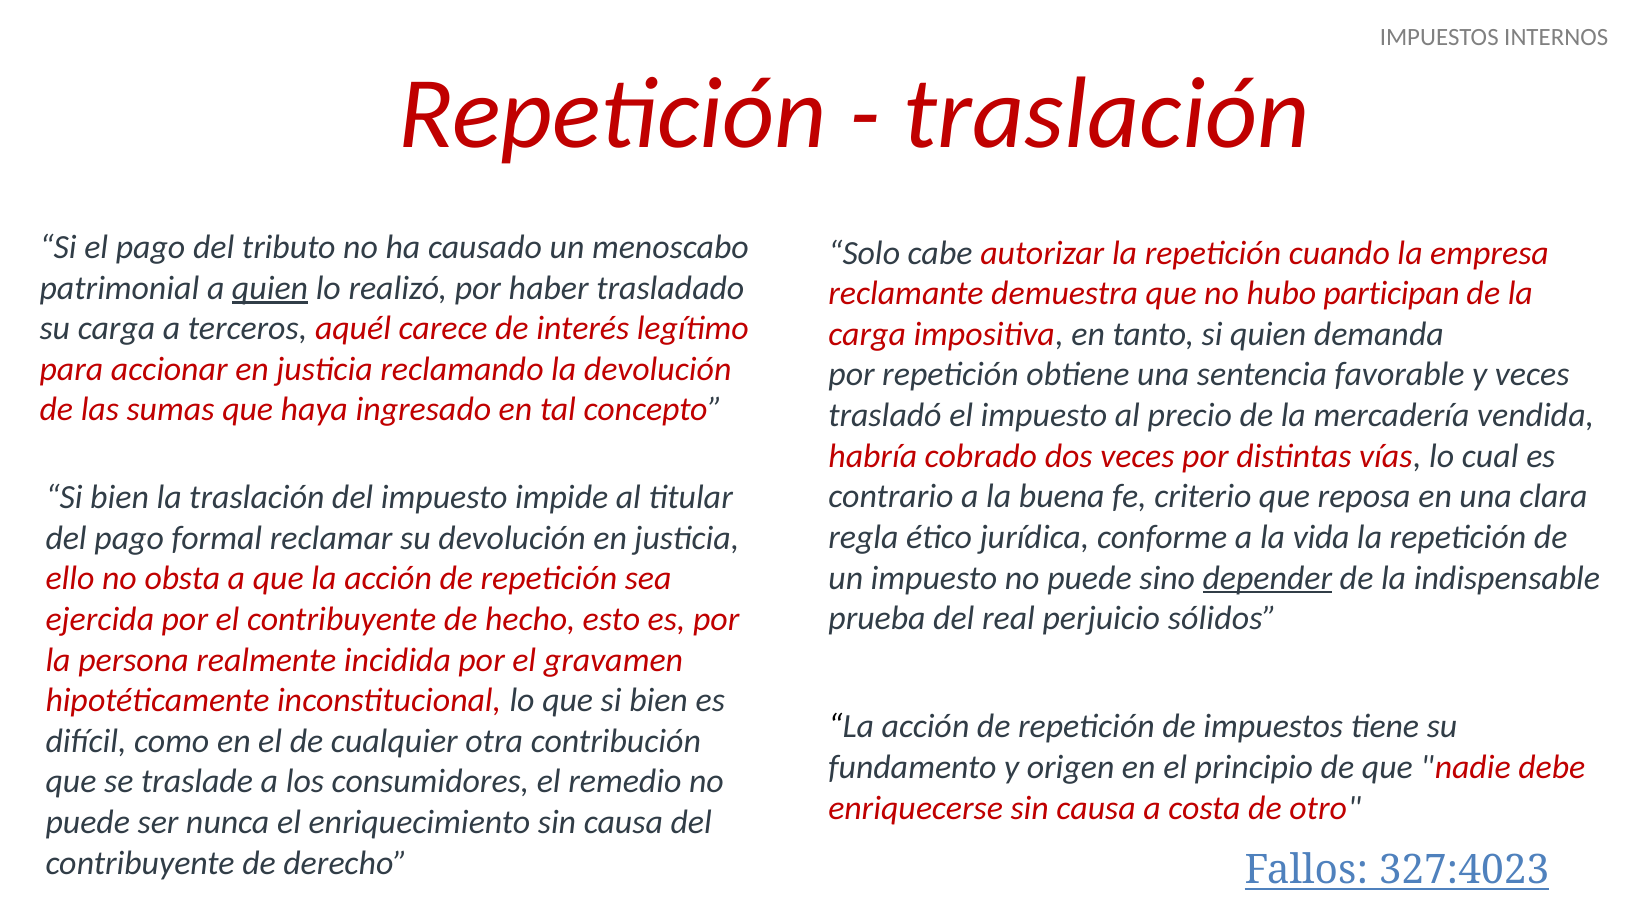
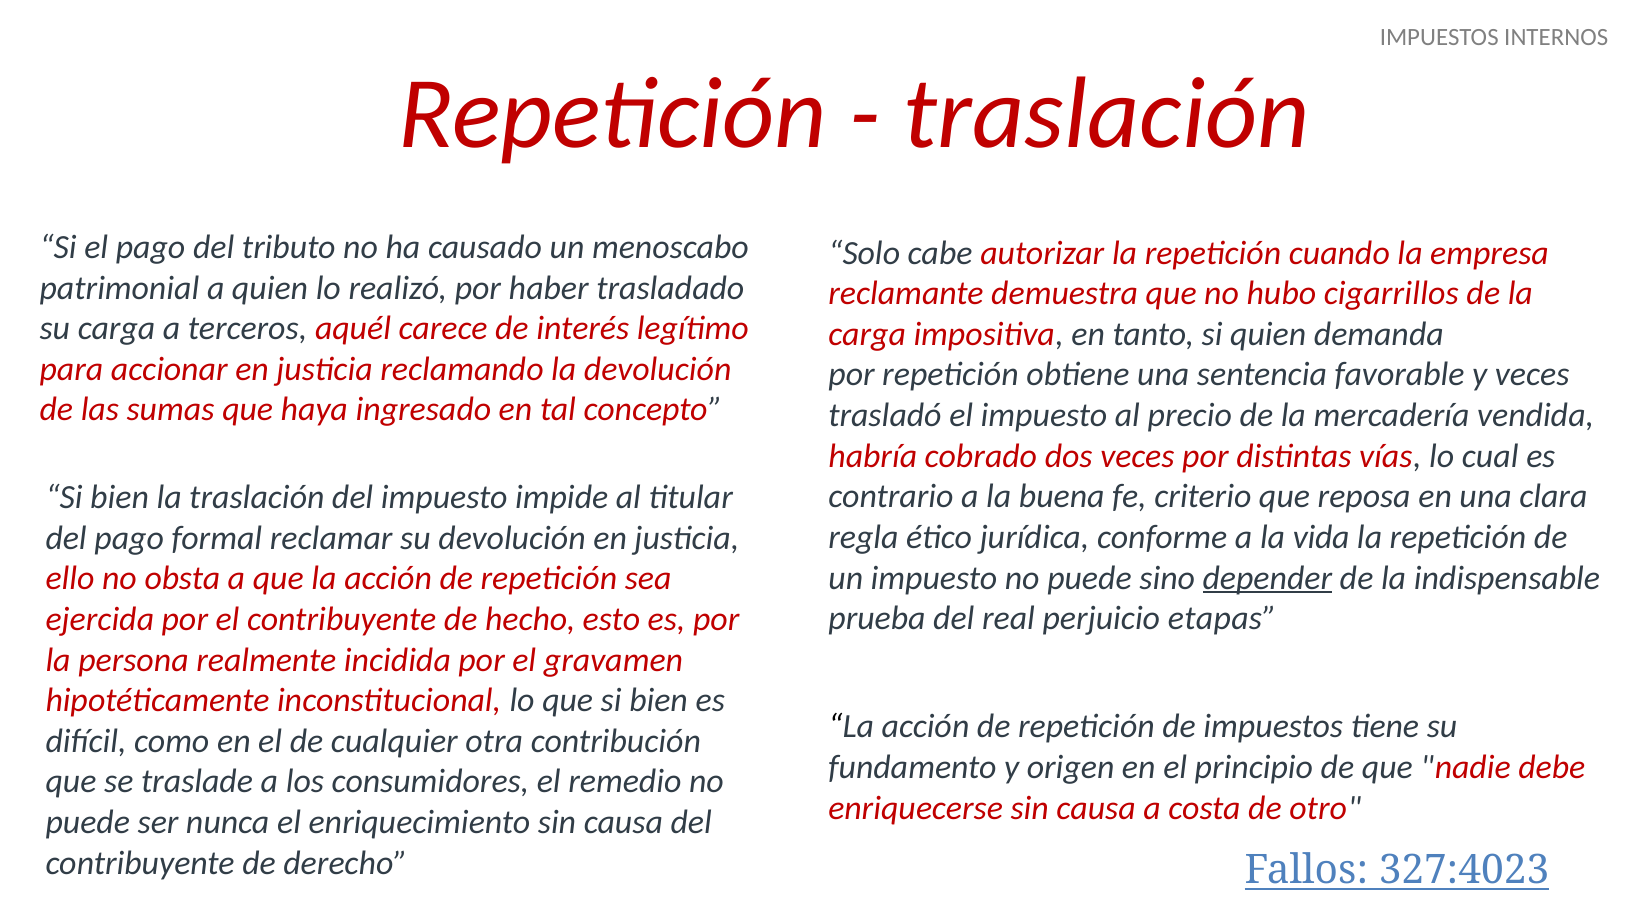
quien underline: present -> none (270, 288)
participan: participan -> cigarrillos (1391, 294)
sólidos: sólidos -> etapas (1222, 619)
